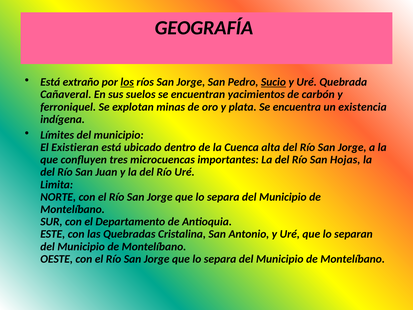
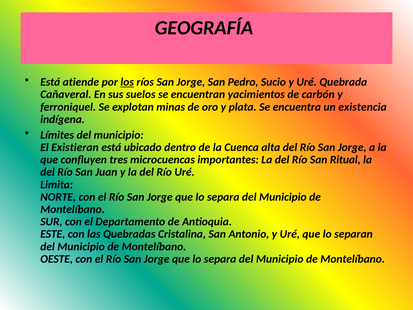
extraño: extraño -> atiende (81, 82)
Sucio underline: present -> none (273, 82)
Hojas: Hojas -> Ritual (345, 160)
